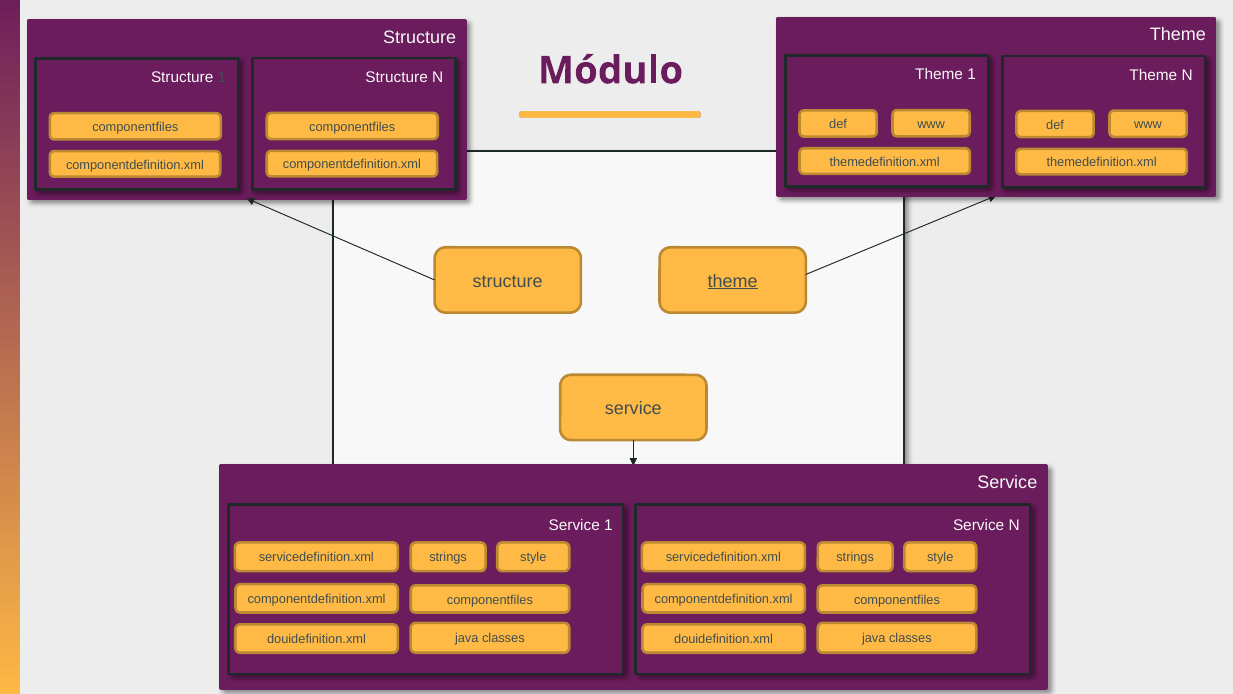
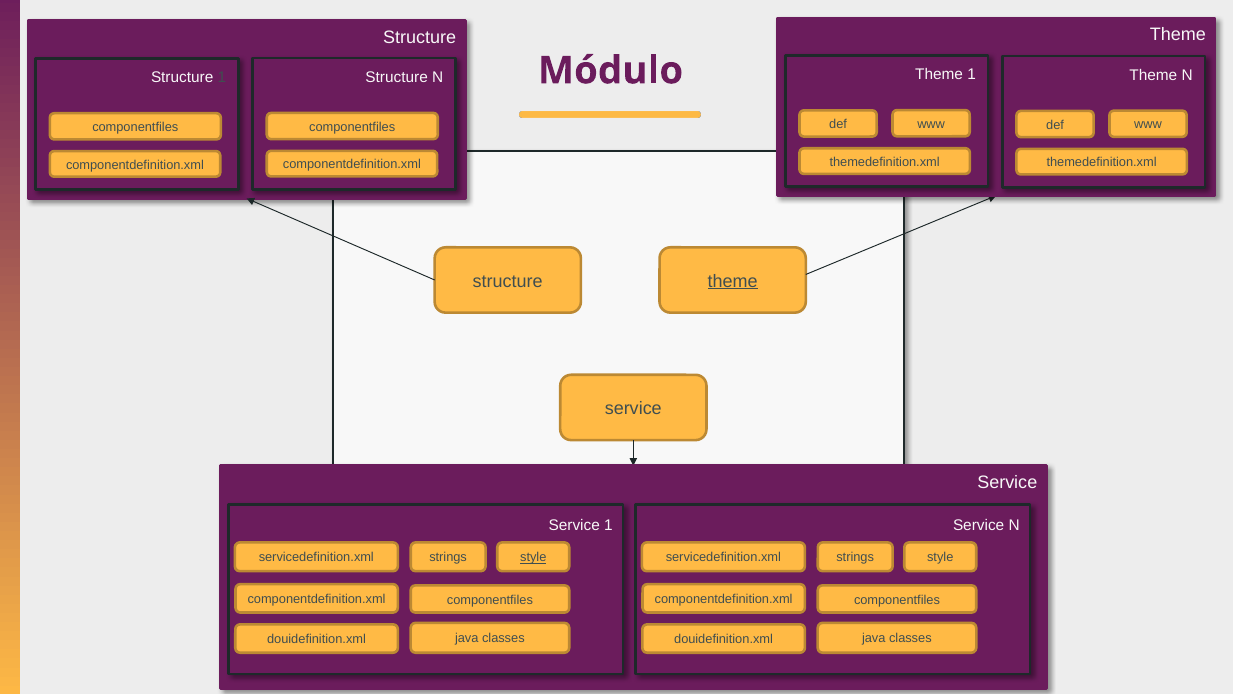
style underline: none -> present (533, 557)
